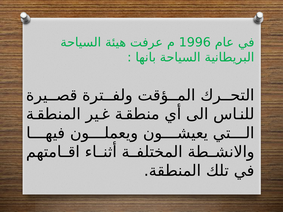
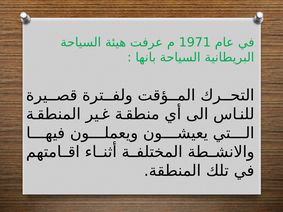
1996: 1996 -> 1971 (195, 42)
